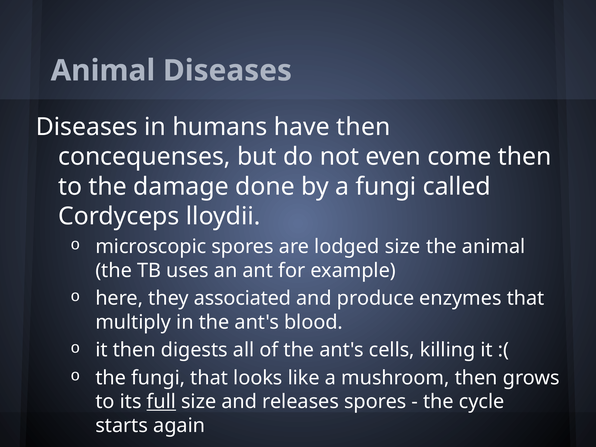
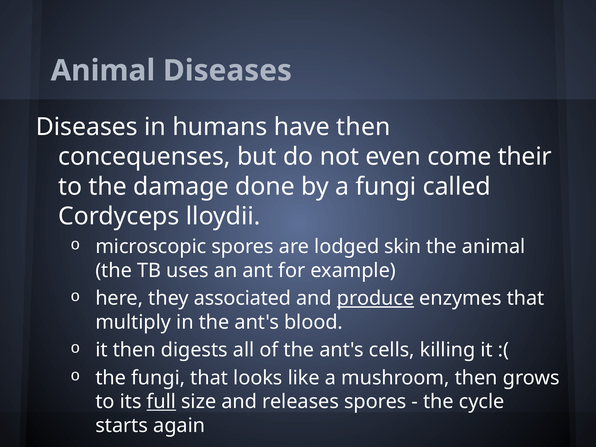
come then: then -> their (525, 157)
lodged size: size -> skin (403, 247)
produce underline: none -> present (376, 298)
